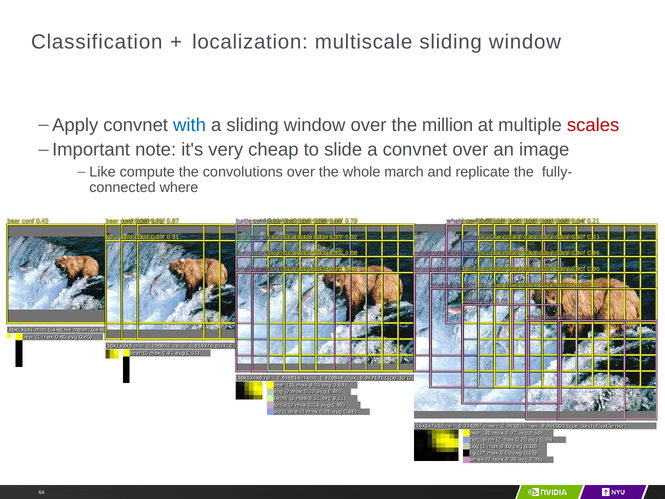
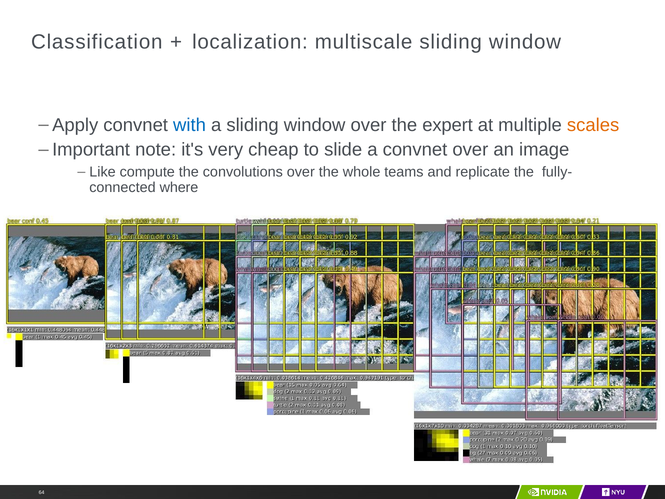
million: million -> expert (448, 125)
scales colour: red -> orange (593, 125)
march: march -> teams (404, 172)
